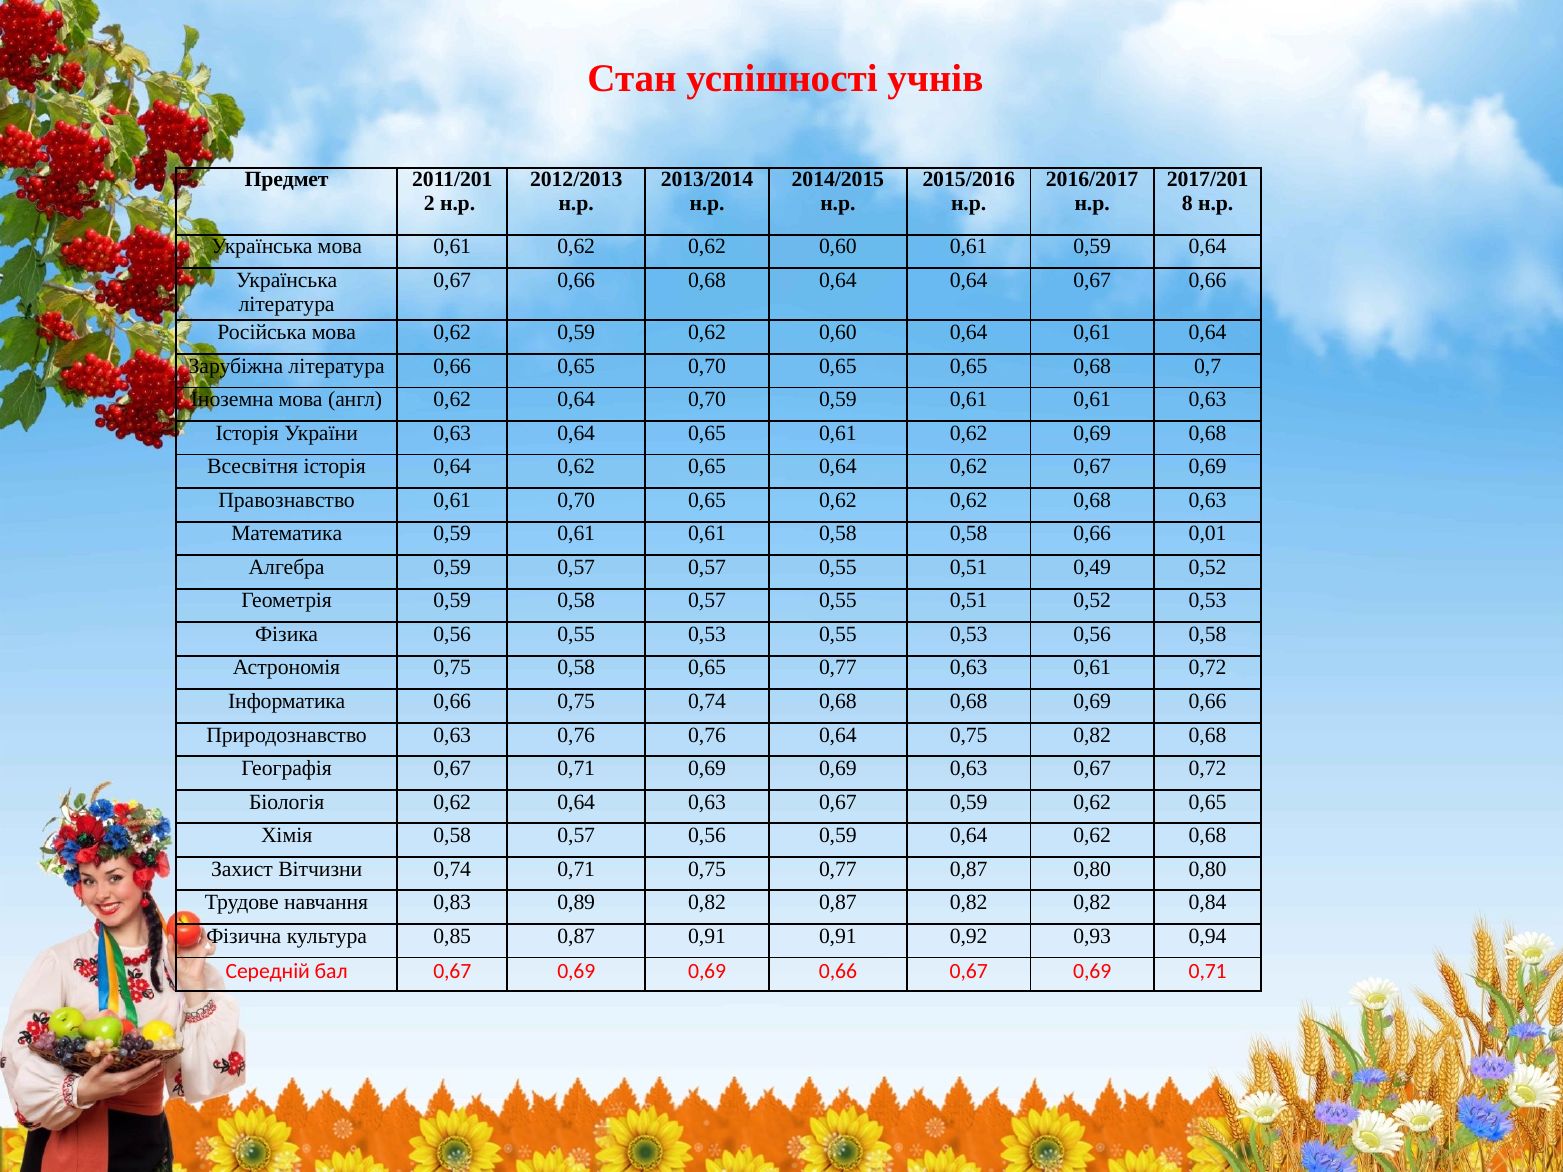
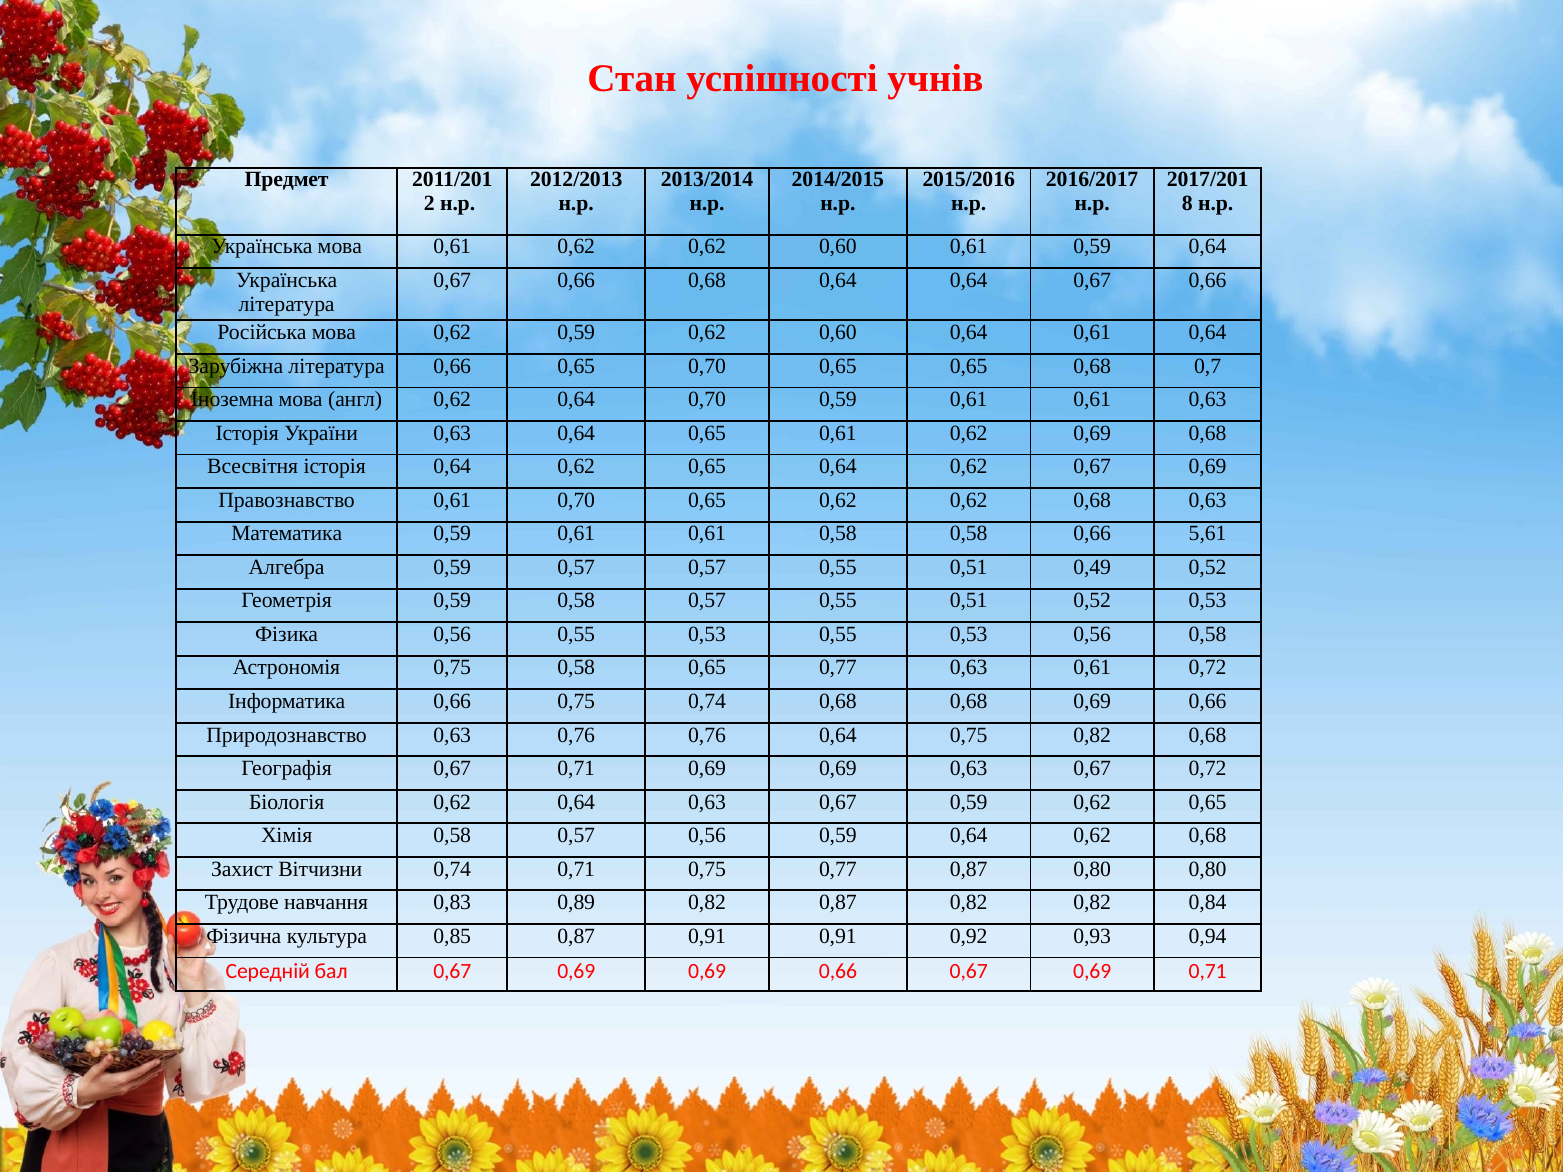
0,01: 0,01 -> 5,61 (1208, 534)
